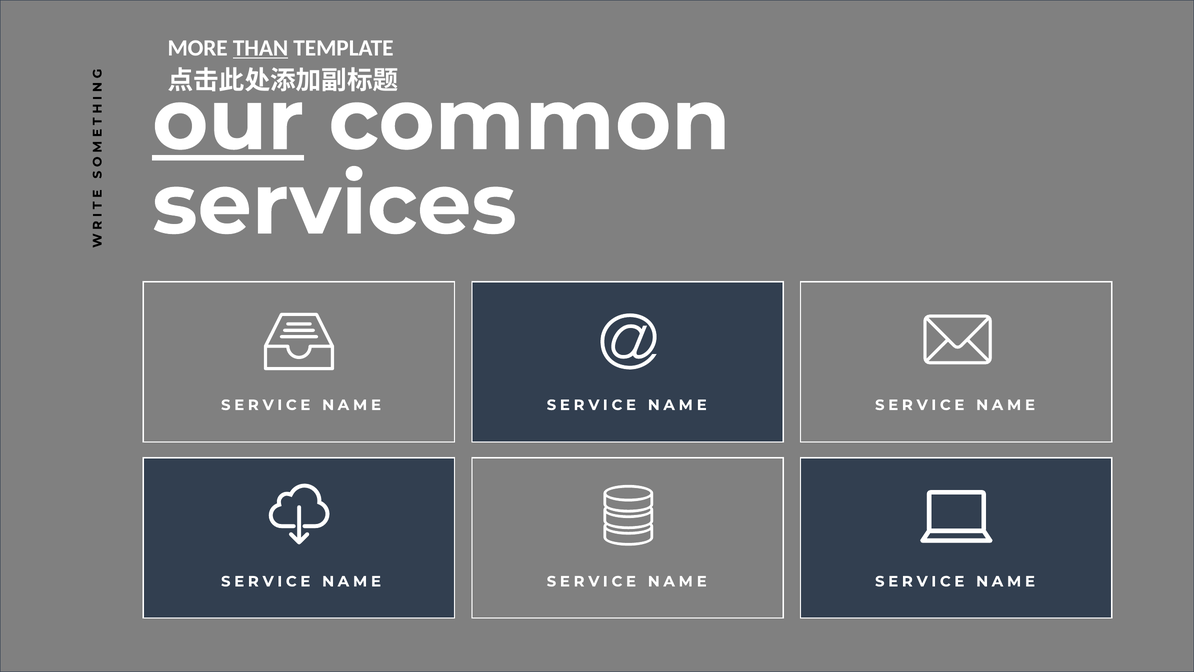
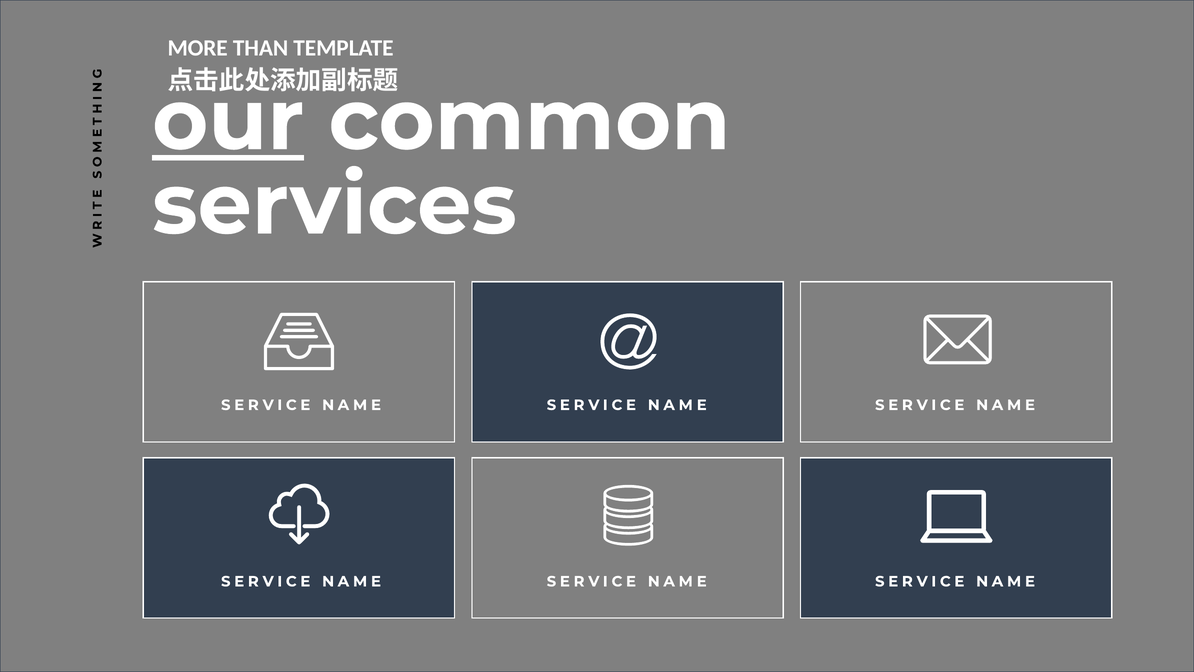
THAN underline: present -> none (261, 48)
